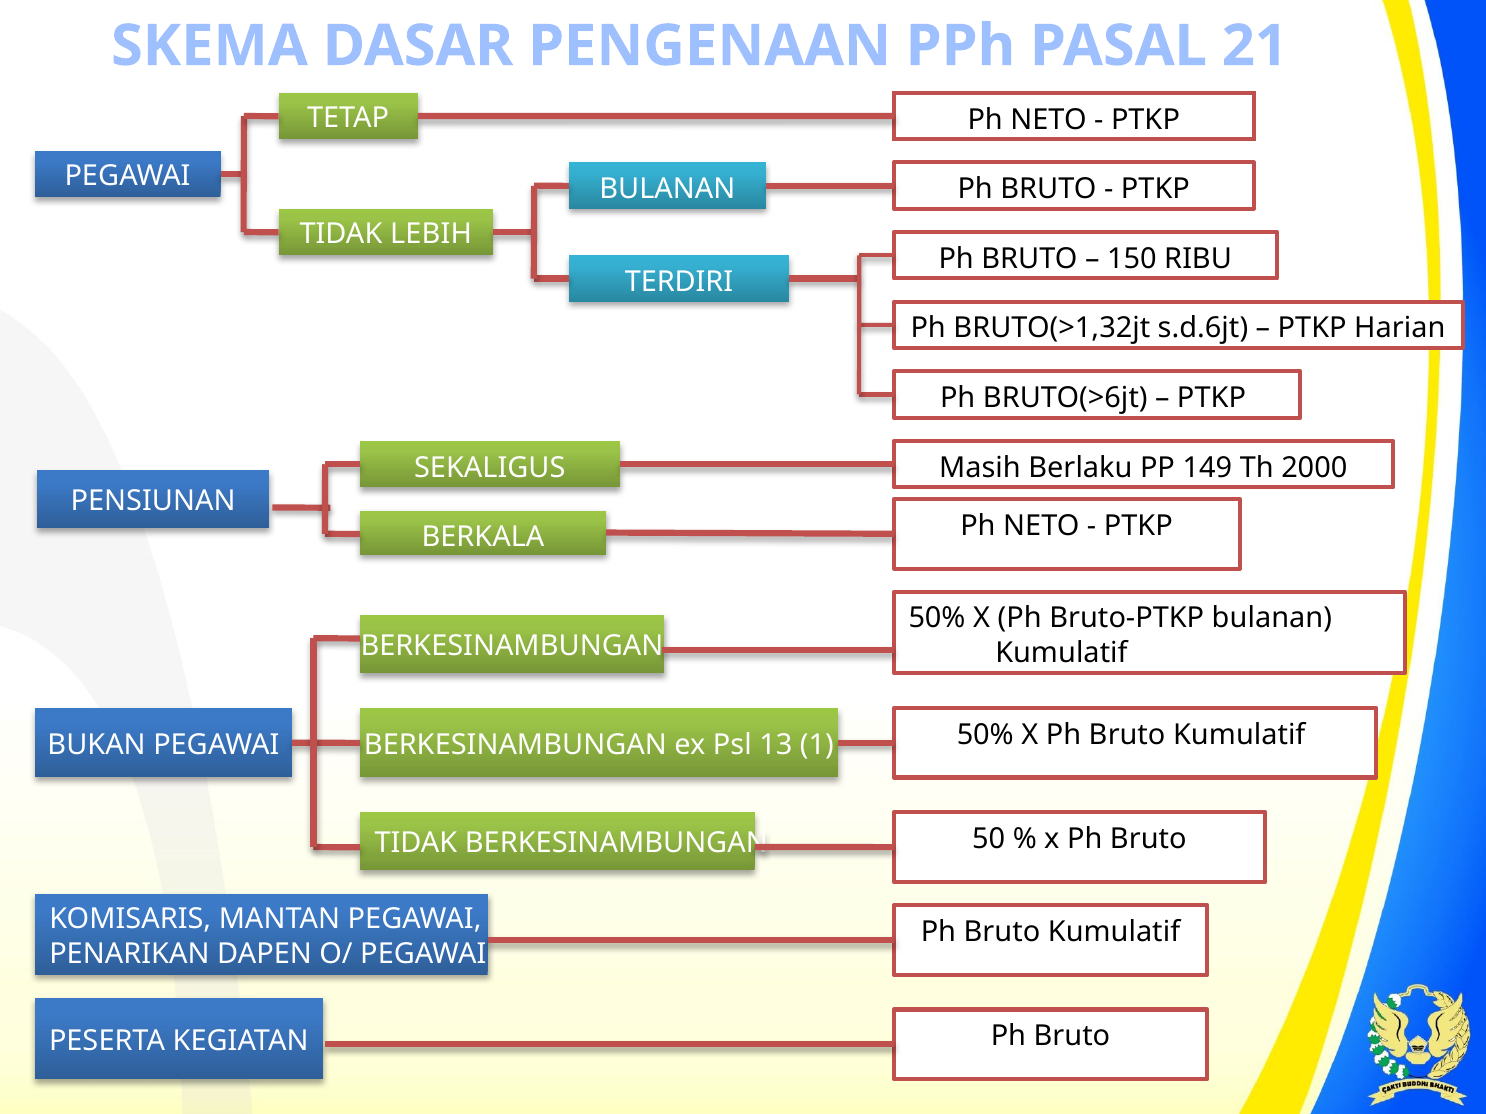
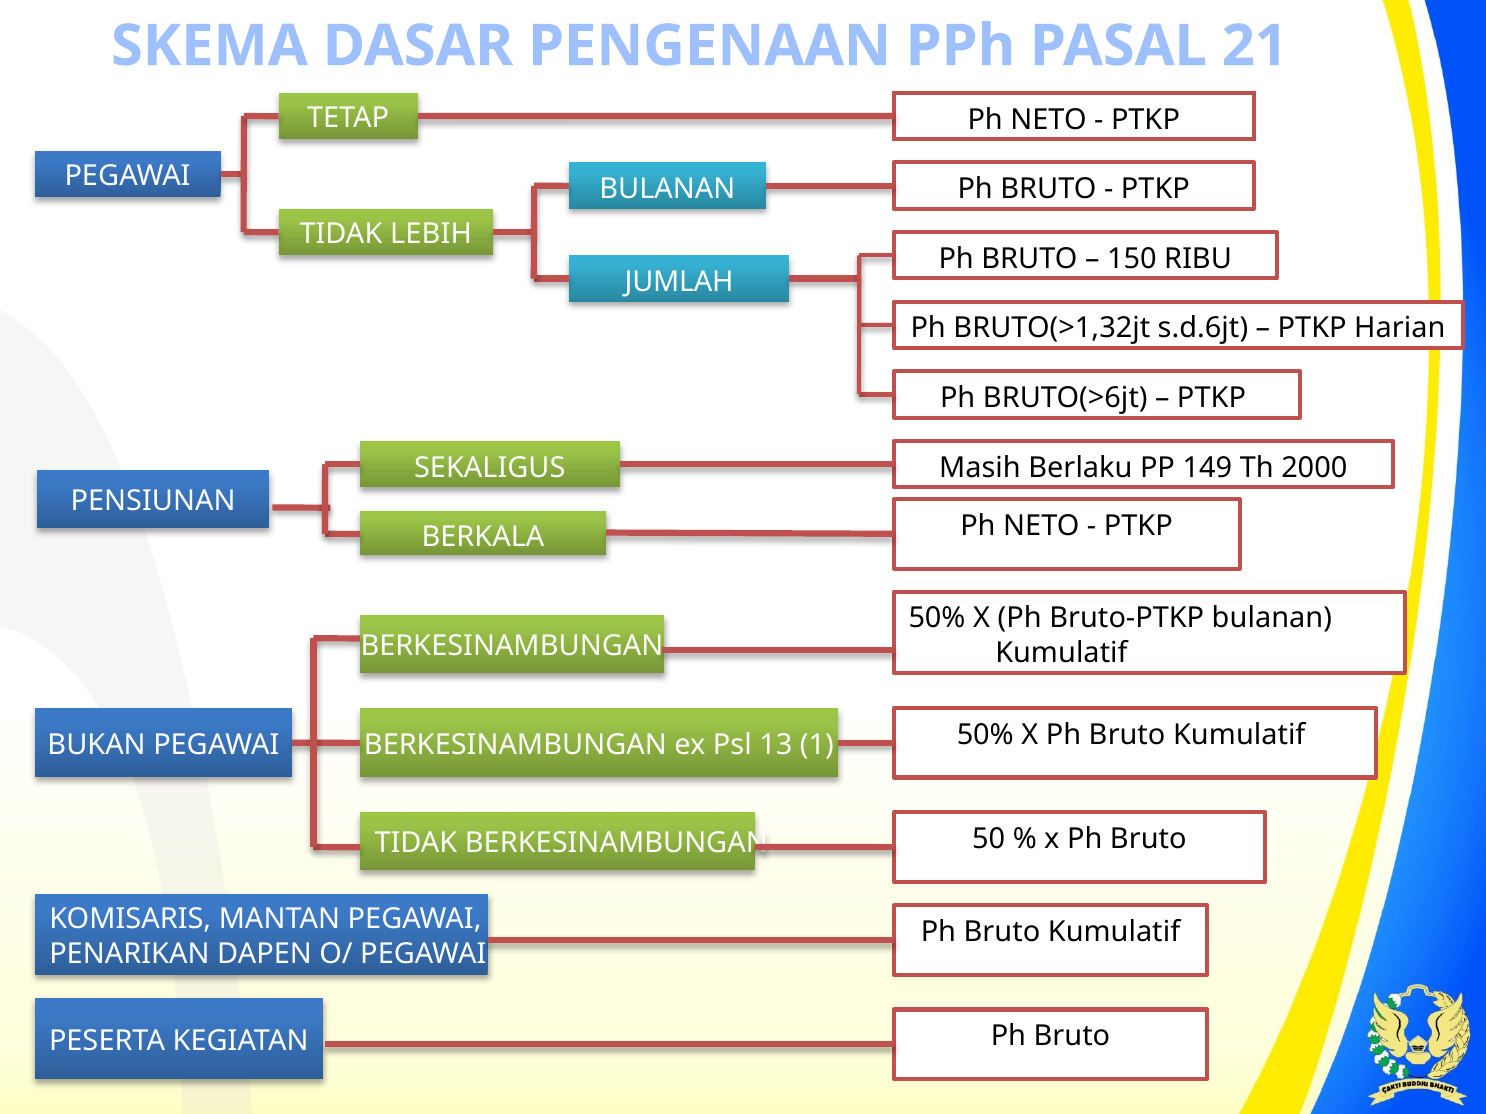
TERDIRI: TERDIRI -> JUMLAH (679, 282)
